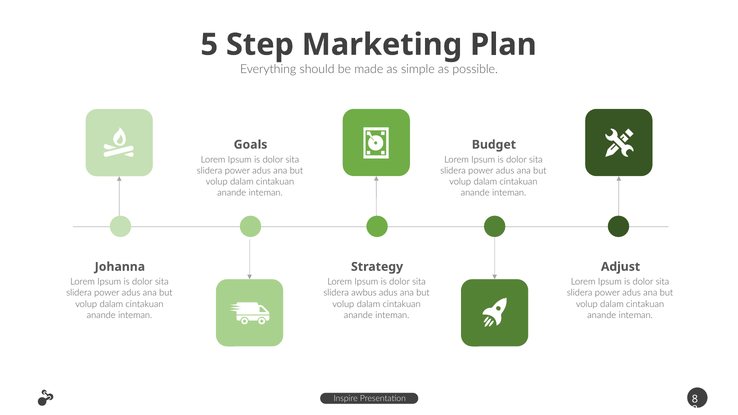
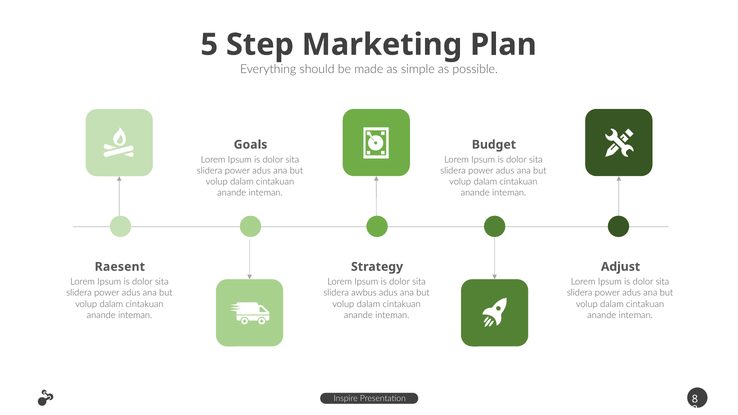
Johanna: Johanna -> Raesent (120, 267)
